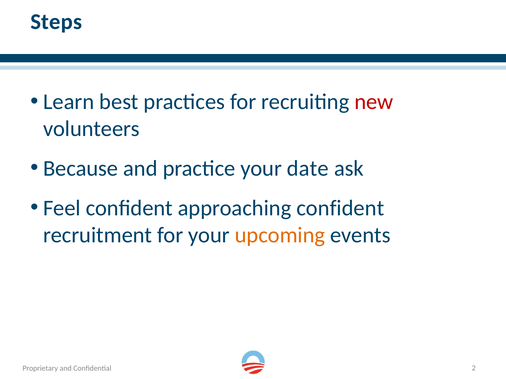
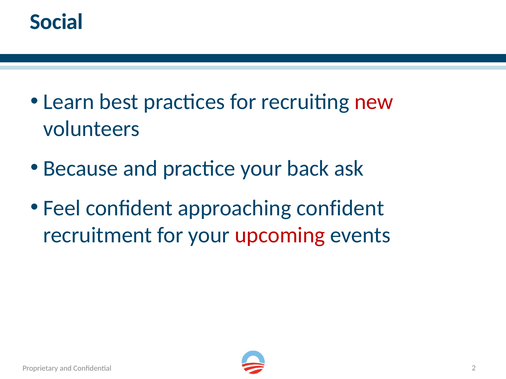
Steps: Steps -> Social (56, 22)
date: date -> back (308, 169)
upcoming colour: orange -> red (280, 235)
